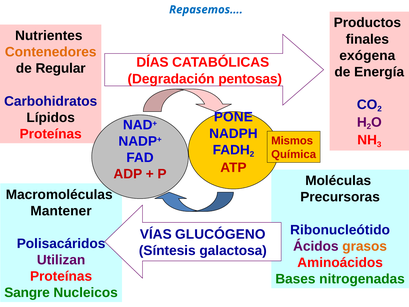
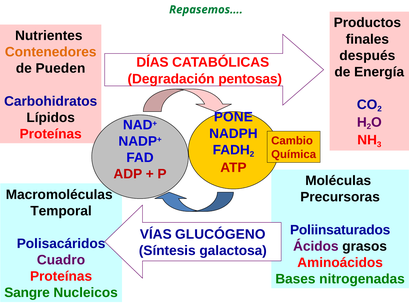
Repasemos… colour: blue -> green (206, 10)
exógena: exógena -> después (367, 56)
Regular: Regular -> Pueden (60, 68)
Mismos: Mismos -> Cambio (292, 141)
Mantener: Mantener -> Temporal (61, 211)
Ribonucleótido: Ribonucleótido -> Poliinsaturados (340, 230)
grasos colour: orange -> black (365, 246)
Utilizan: Utilizan -> Cuadro (61, 260)
